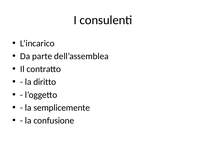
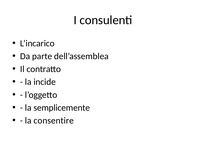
diritto: diritto -> incide (45, 82)
confusione: confusione -> consentire (54, 120)
